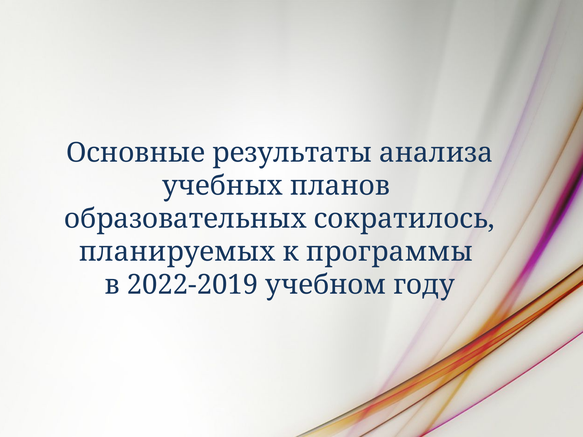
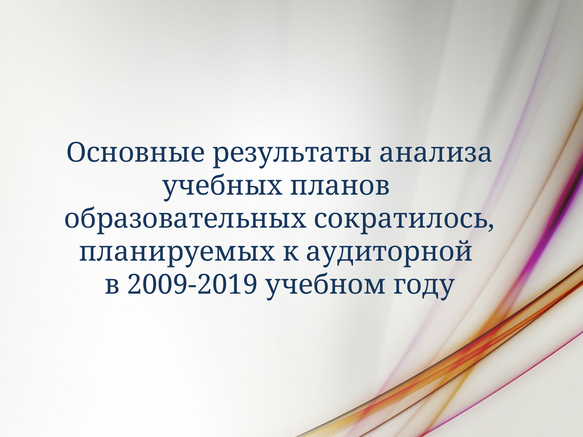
программы: программы -> аудиторной (390, 252)
2022-2019: 2022-2019 -> 2009-2019 (193, 285)
